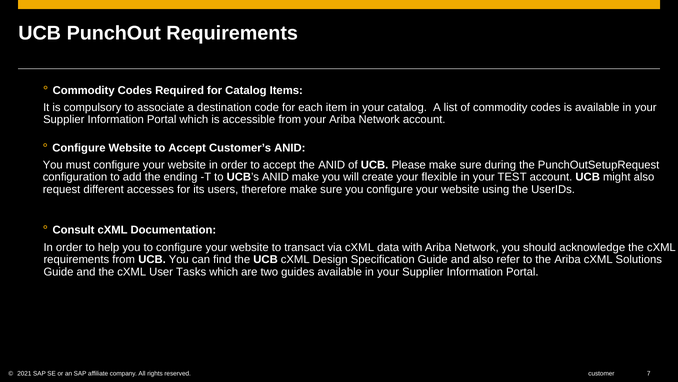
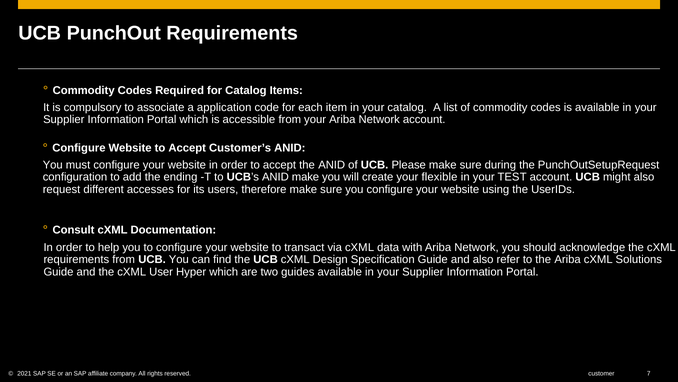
destination: destination -> application (224, 107)
Tasks: Tasks -> Hyper (191, 271)
